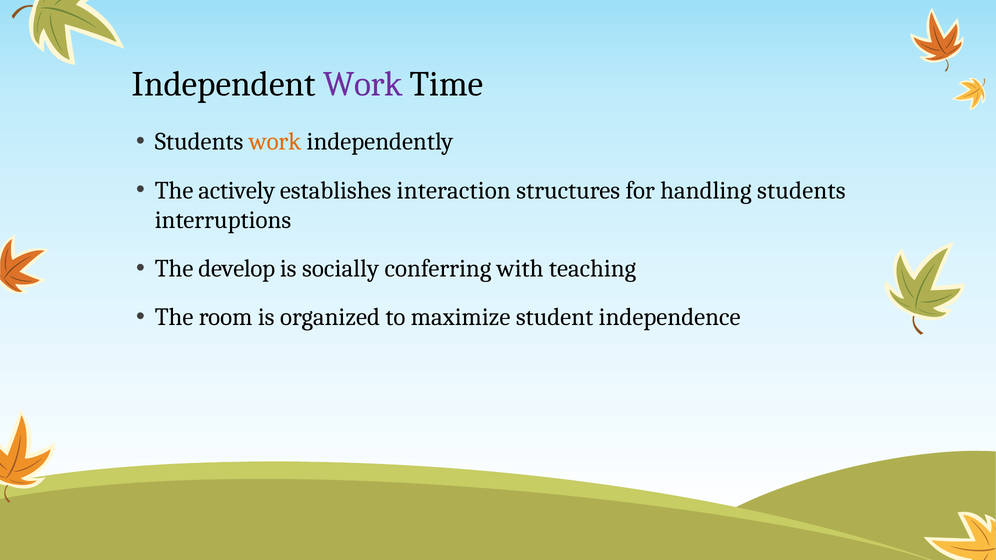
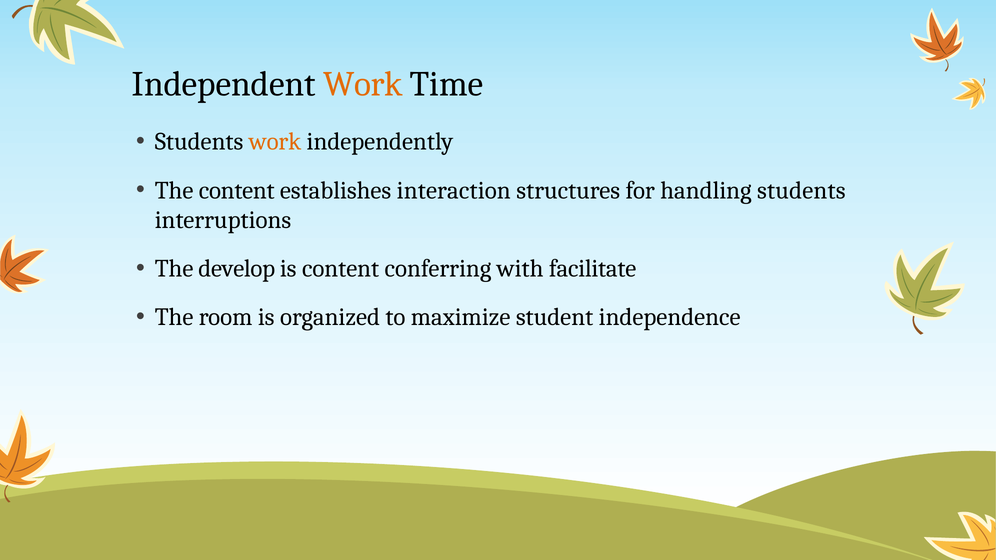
Work colour: purple -> orange (363, 84)
The actively: actively -> content (237, 190)
is socially: socially -> content (341, 269)
teaching: teaching -> facilitate (593, 269)
